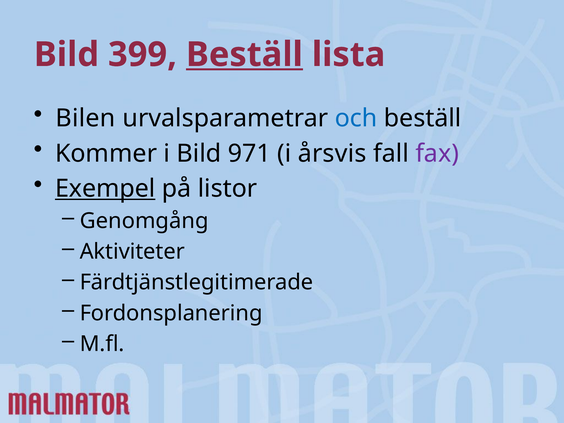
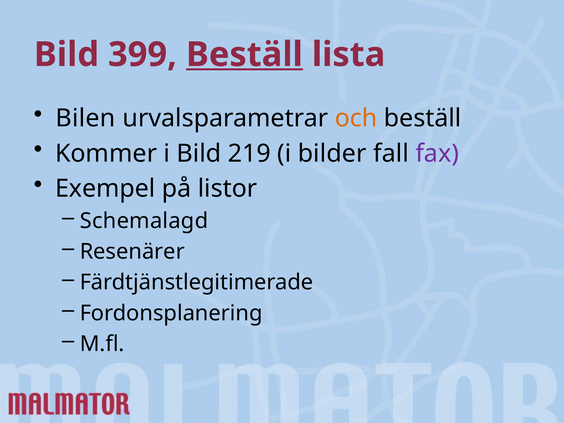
och colour: blue -> orange (356, 118)
971: 971 -> 219 (249, 153)
årsvis: årsvis -> bilder (332, 153)
Exempel underline: present -> none (105, 189)
Genomgång: Genomgång -> Schemalagd (144, 221)
Aktiviteter: Aktiviteter -> Resenärer (132, 252)
